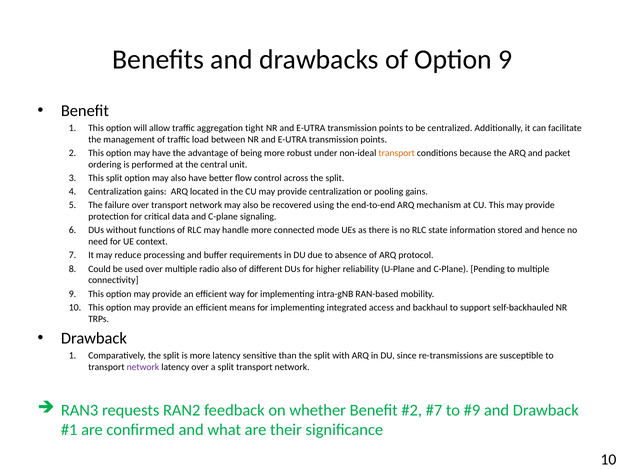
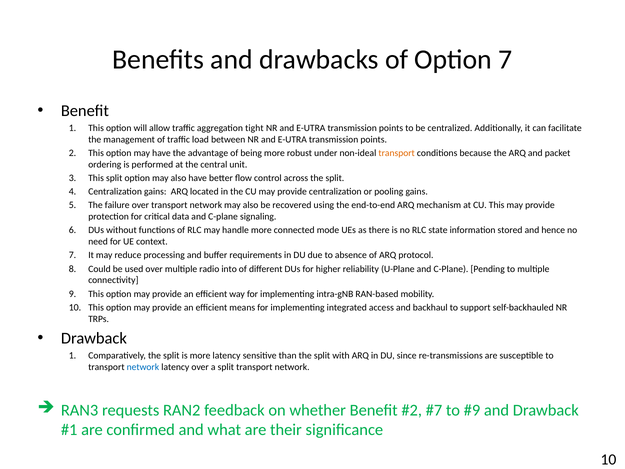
Option 9: 9 -> 7 (505, 60)
radio also: also -> into (229, 269)
network colour: purple -> blue (143, 367)
